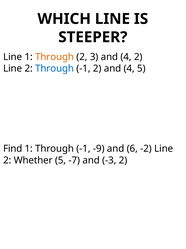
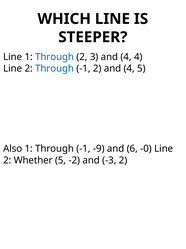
Through colour: orange -> blue (55, 57)
4 2: 2 -> 4 (138, 57)
Find: Find -> Also (13, 148)
-2: -2 -> -0 (146, 148)
-7: -7 -> -2 (74, 160)
